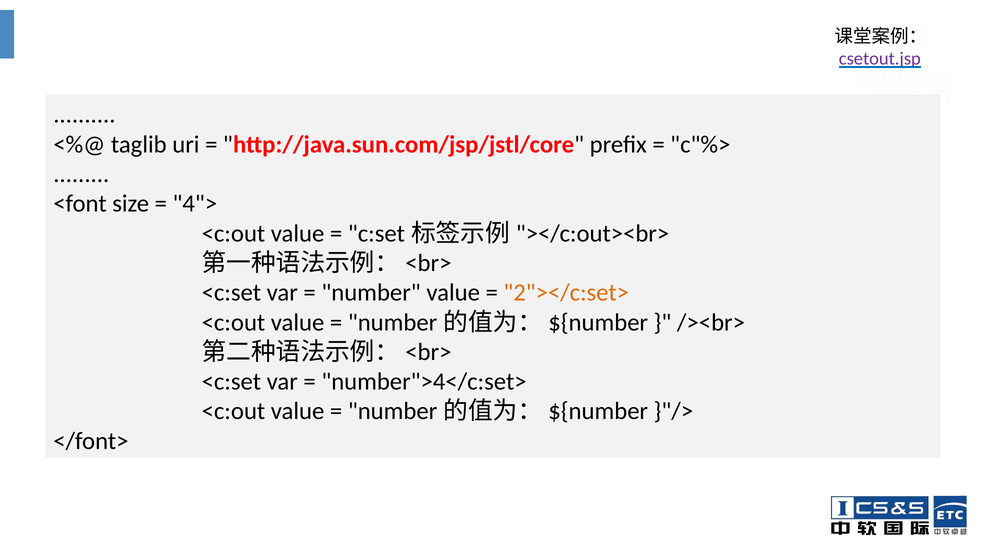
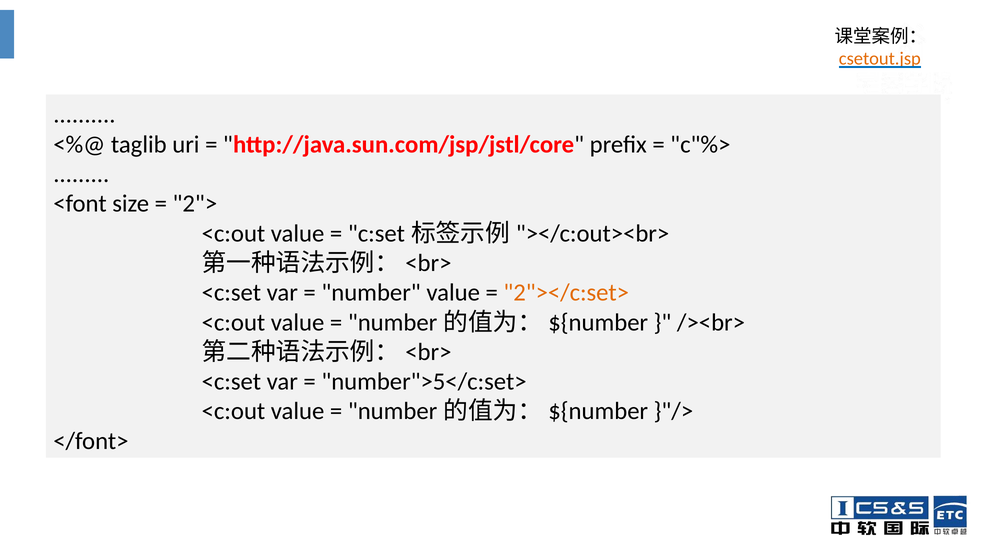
csetout.jsp colour: purple -> orange (880, 59)
4">: 4"> -> 2"> (195, 204)
number">4</c:set>: number">4</c:set> -> number">5</c:set> (424, 382)
